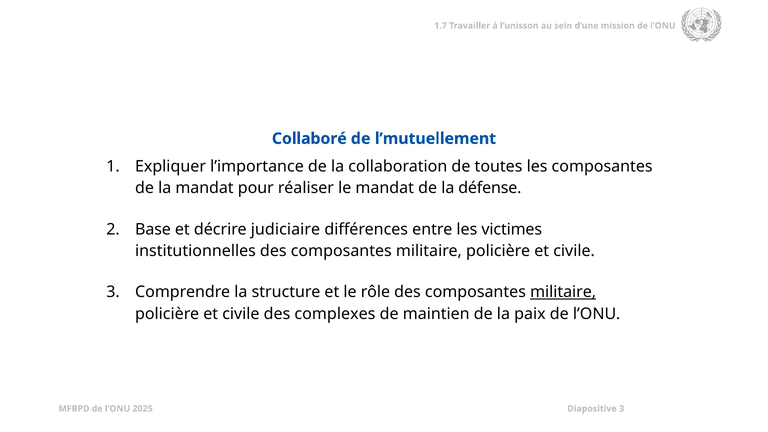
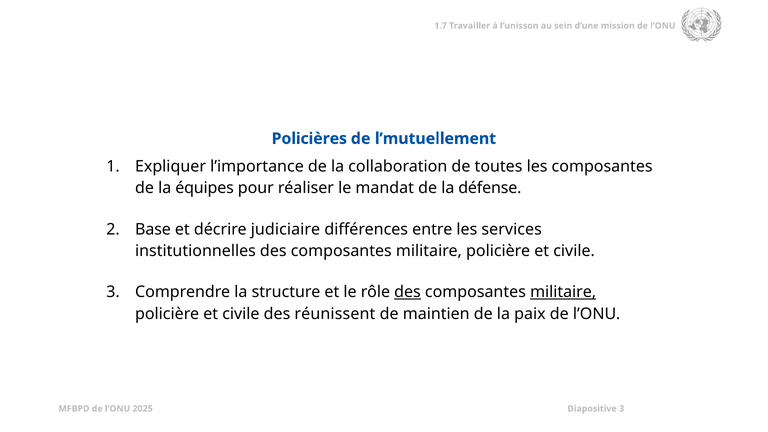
Collaboré: Collaboré -> Policières (309, 139)
la mandat: mandat -> équipes (205, 188)
victimes: victimes -> services (512, 229)
des underline: none -> present (407, 292)
complexes: complexes -> réunissent (335, 314)
